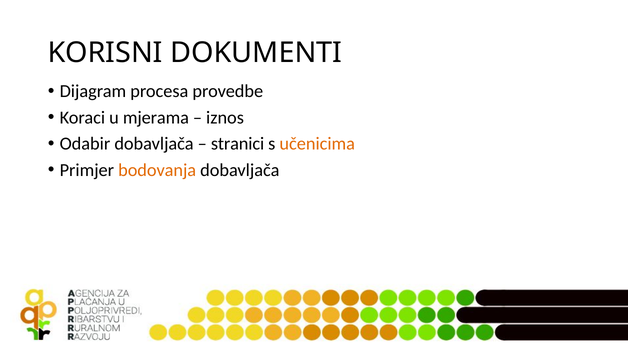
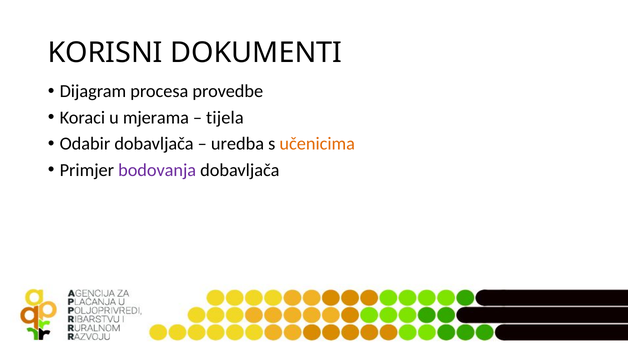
iznos: iznos -> tijela (225, 118)
stranici: stranici -> uredba (238, 144)
bodovanja colour: orange -> purple (157, 170)
